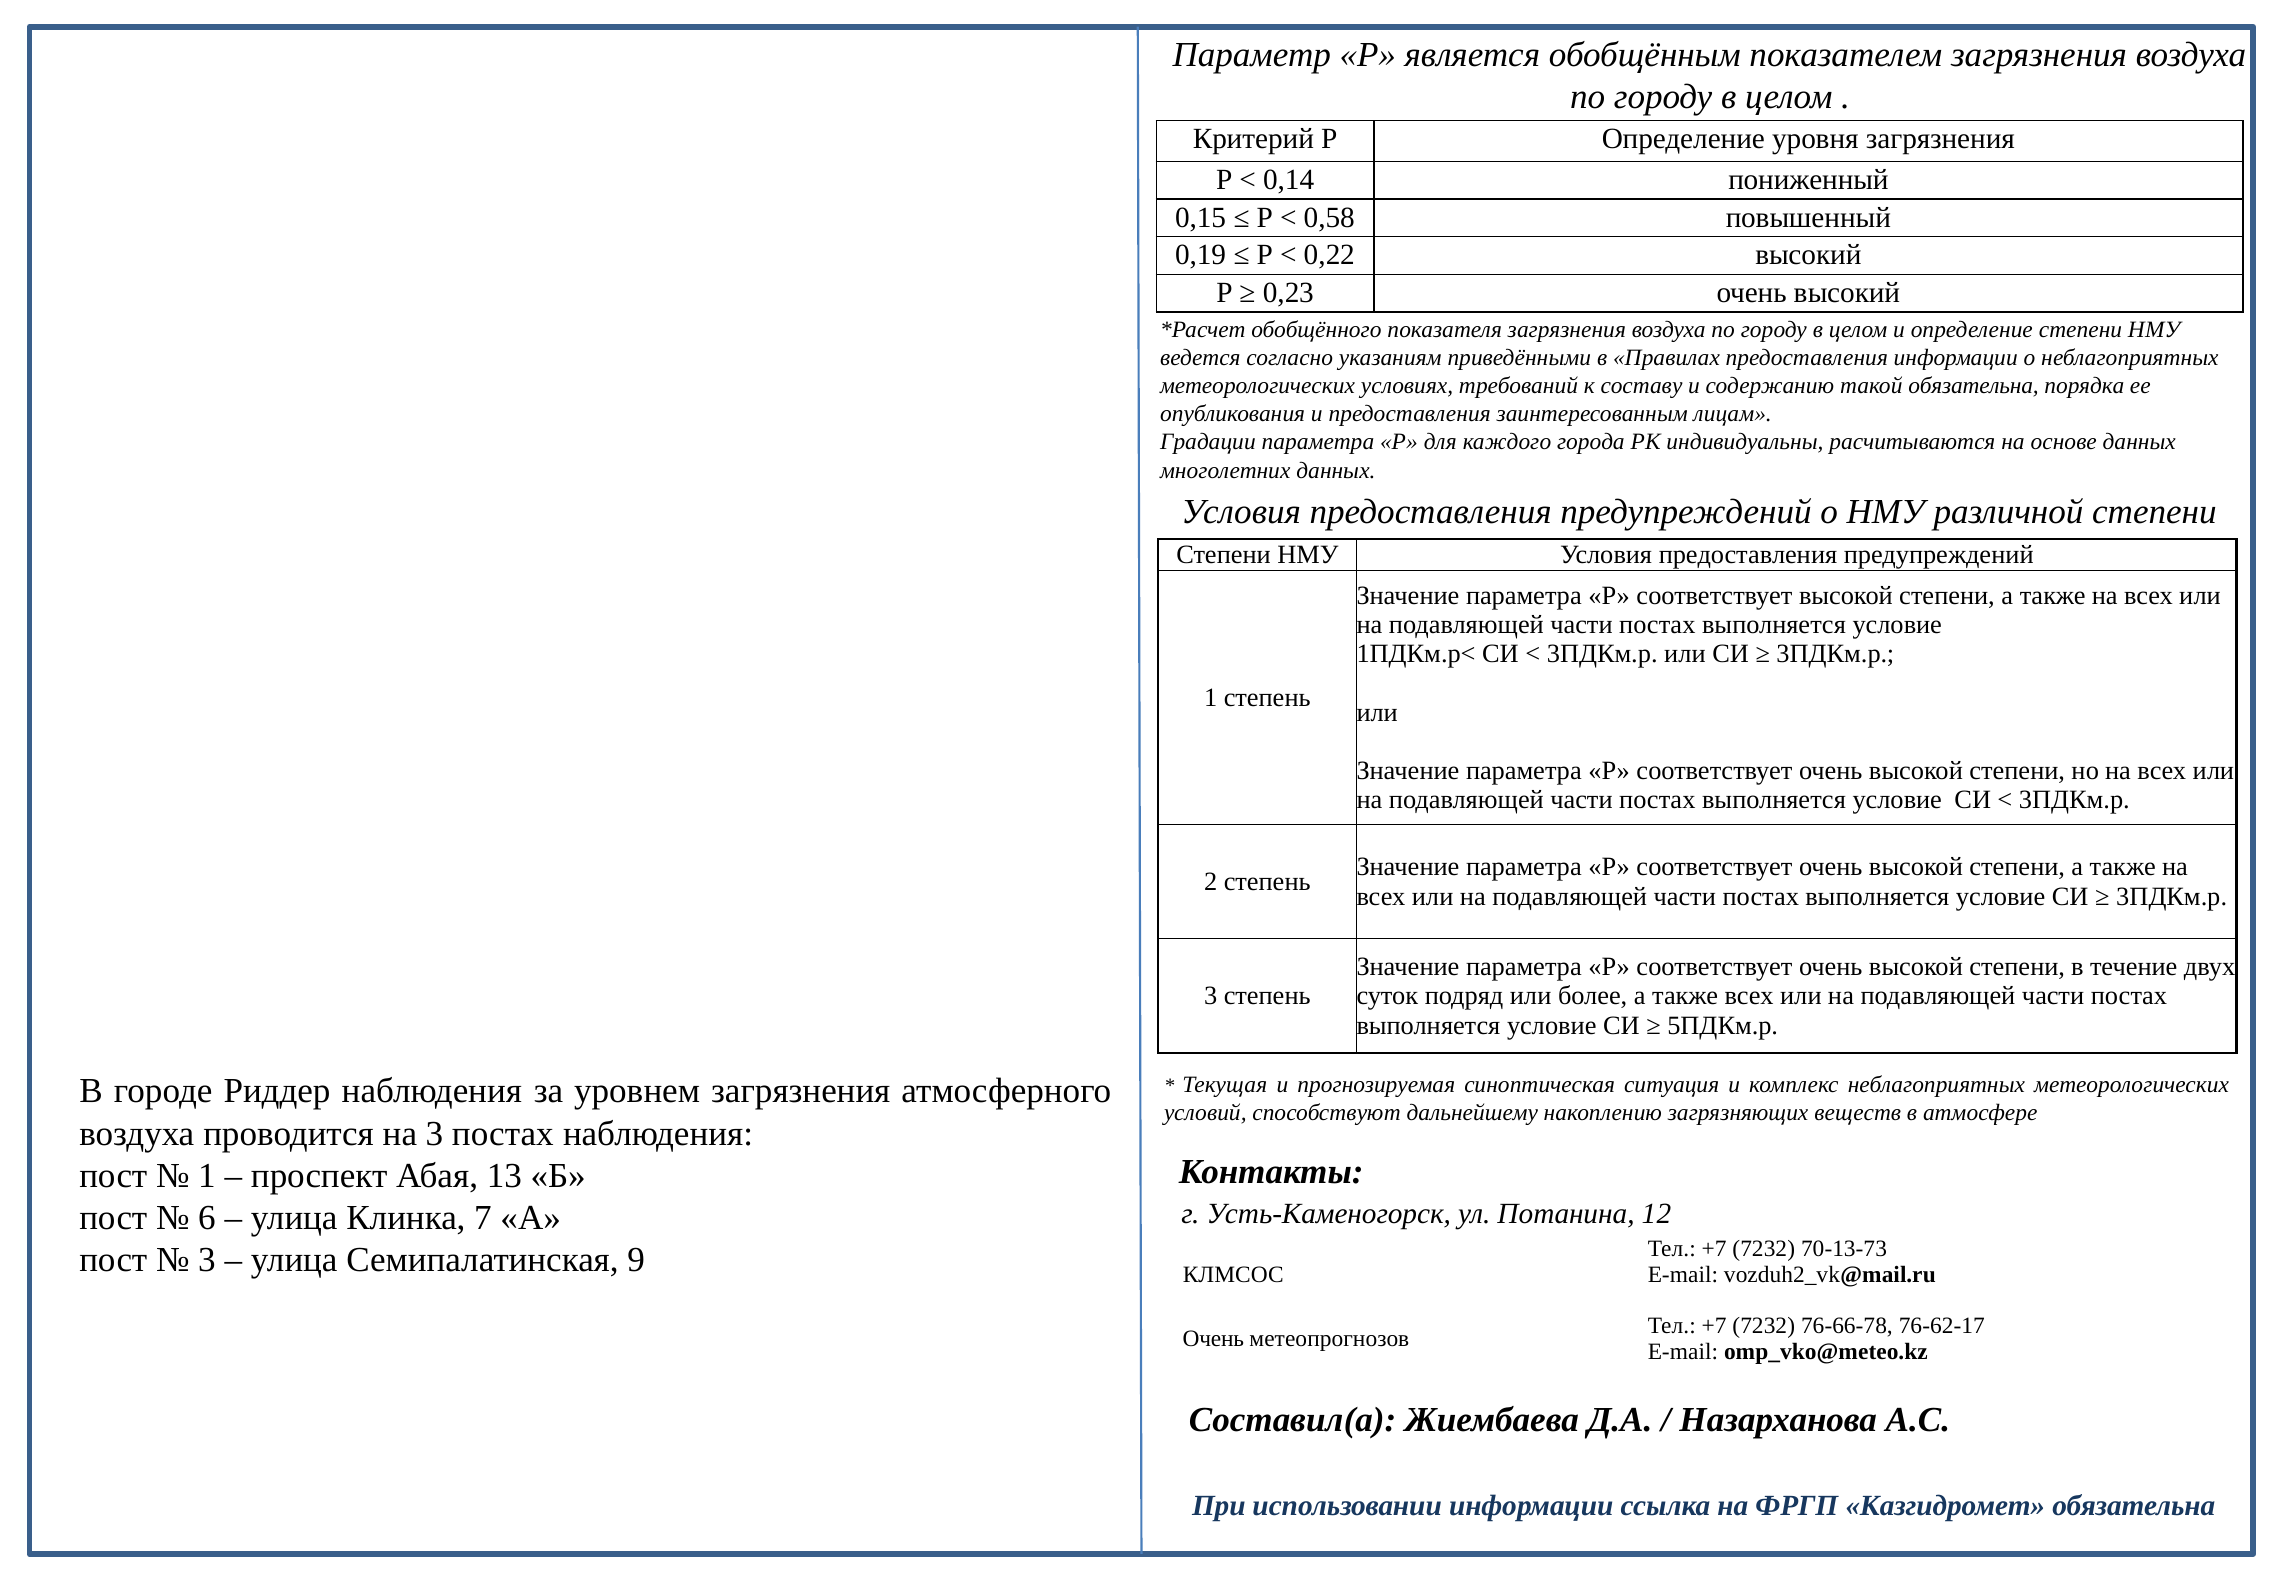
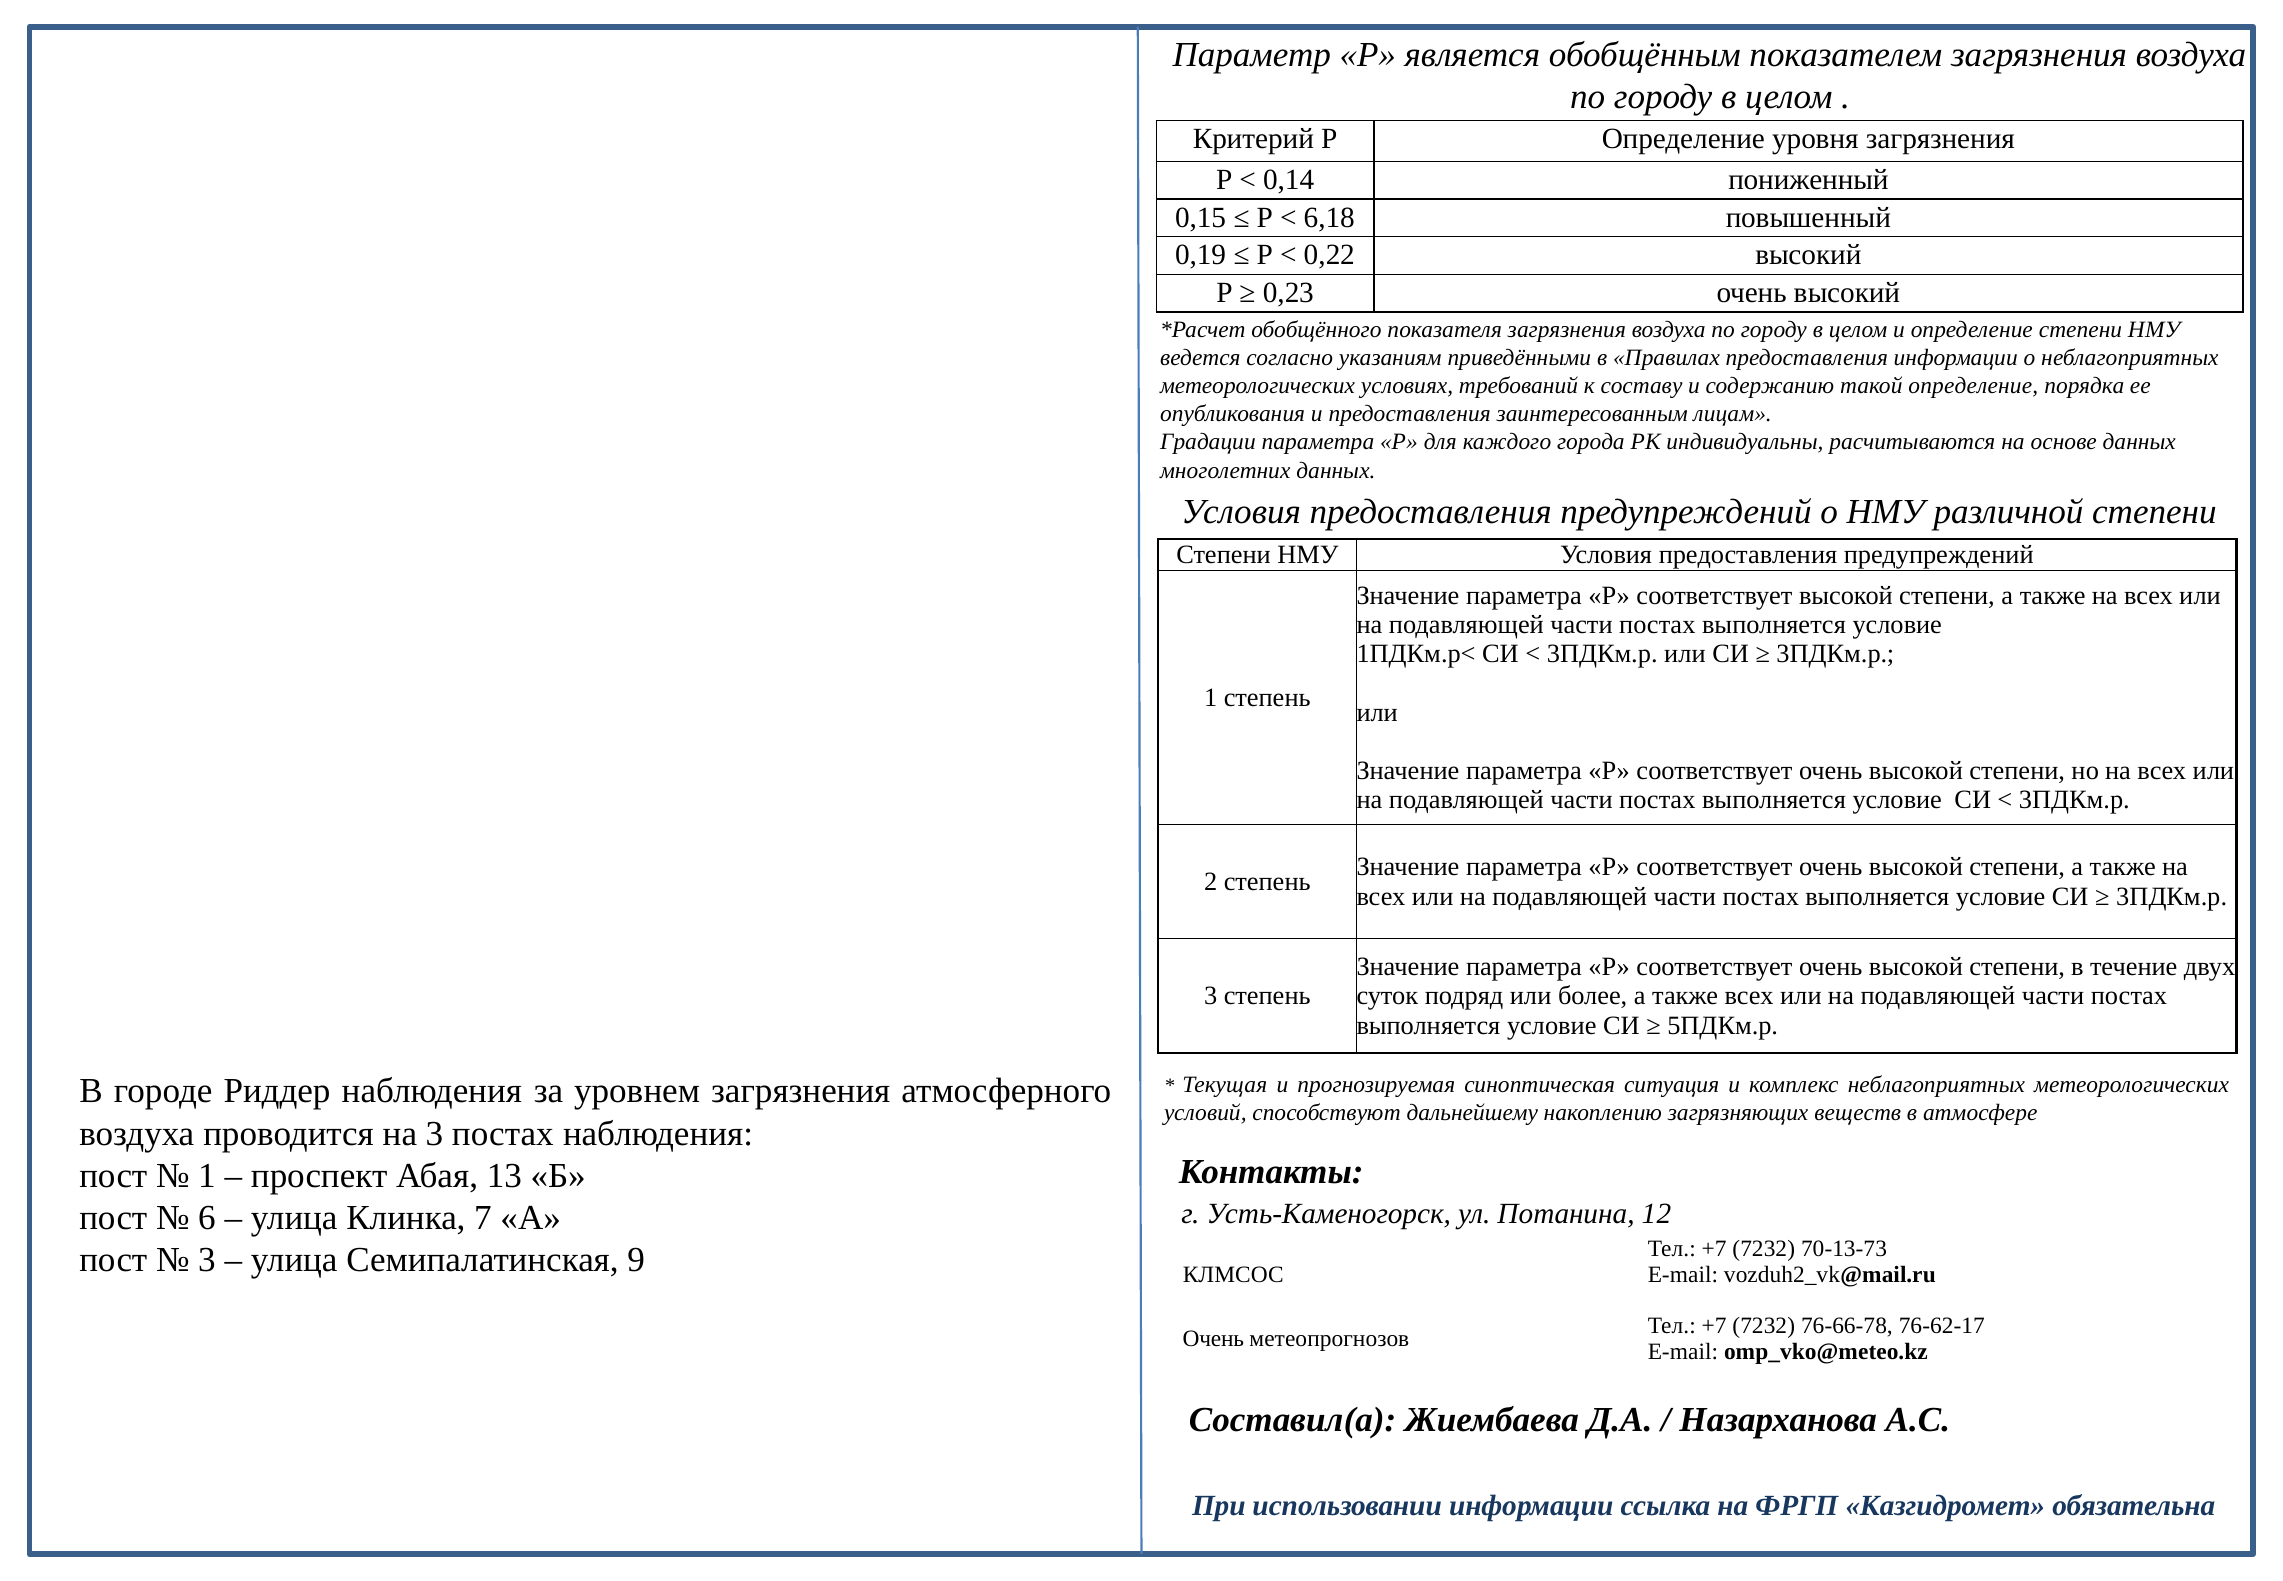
0,58: 0,58 -> 6,18 (1329, 217)
такой обязательна: обязательна -> определение (1973, 386)
